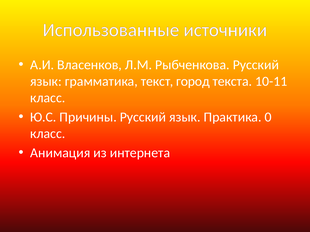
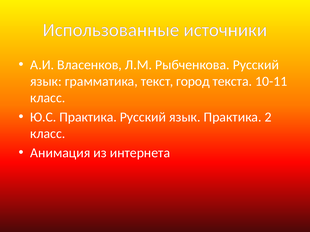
Ю.С Причины: Причины -> Практика (88, 117)
0: 0 -> 2 (268, 117)
